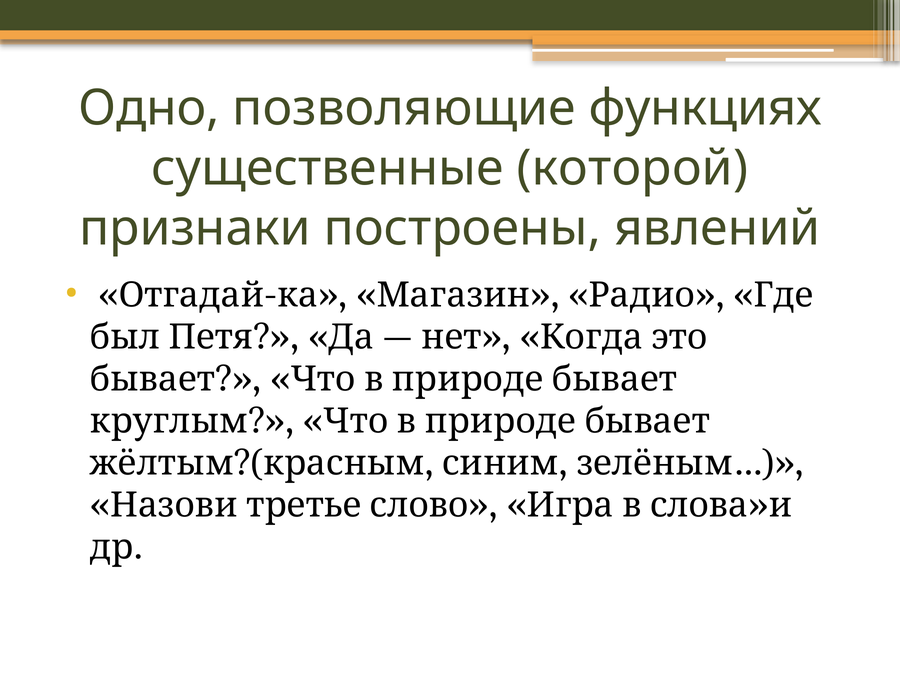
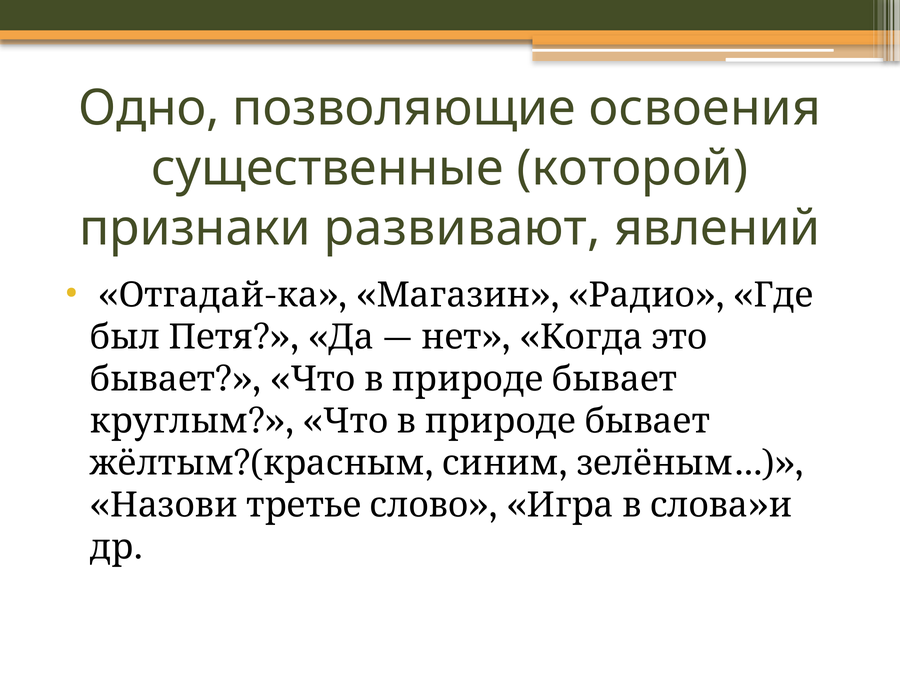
функциях: функциях -> освоения (705, 108)
построены: построены -> развивают (462, 228)
